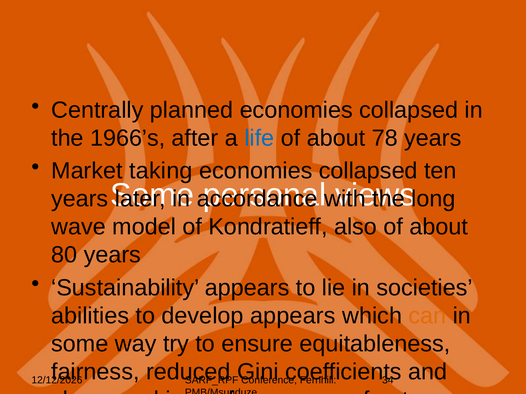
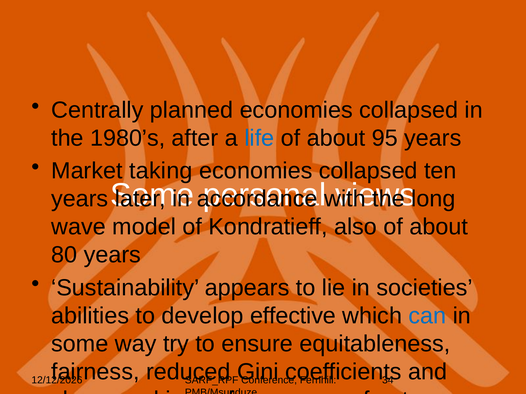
1966’s: 1966’s -> 1980’s (128, 138)
78: 78 -> 95 (385, 138)
develop appears: appears -> effective (293, 316)
can colour: orange -> blue (427, 316)
